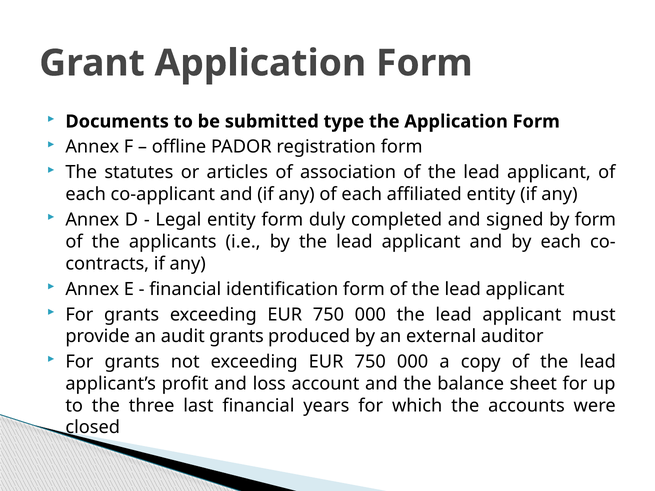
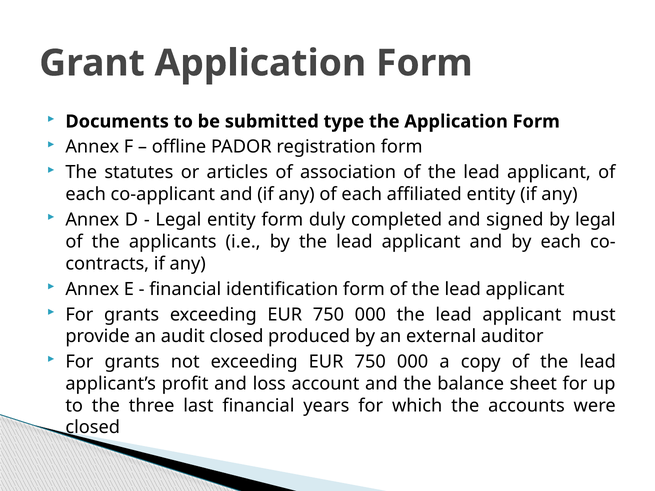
by form: form -> legal (595, 220)
audit grants: grants -> closed (236, 337)
